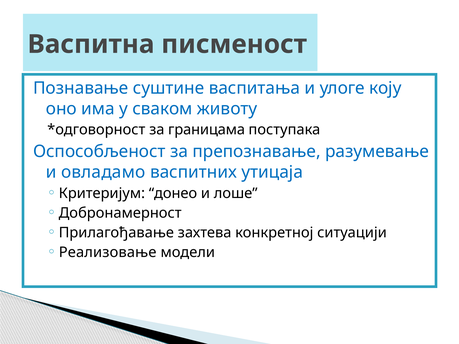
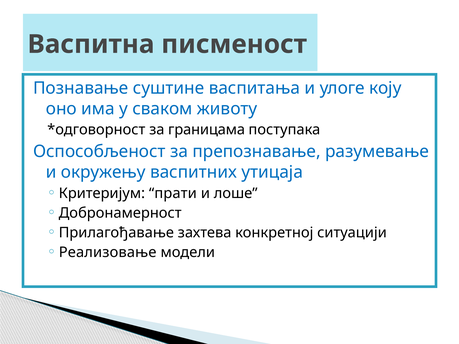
овладамо: овладамо -> окружењу (103, 172)
донео: донео -> прати (173, 193)
